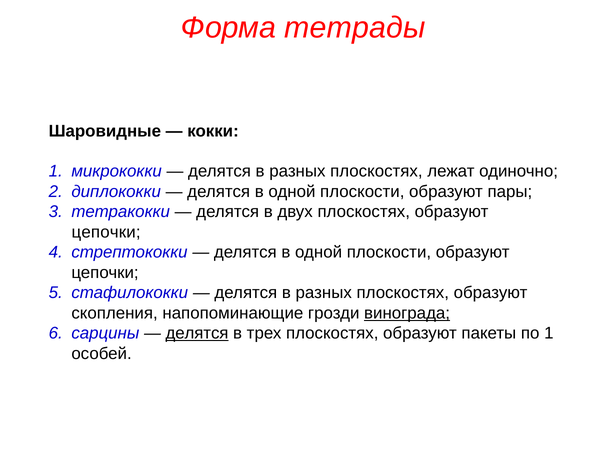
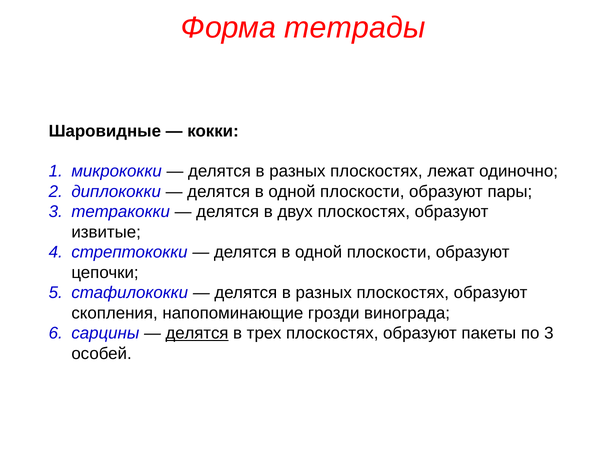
цепочки: цепочки -> извитые (106, 232)
винограда underline: present -> none (407, 313)
по 1: 1 -> 3 (549, 333)
